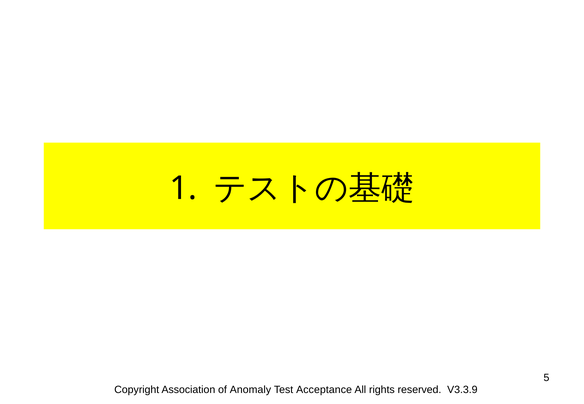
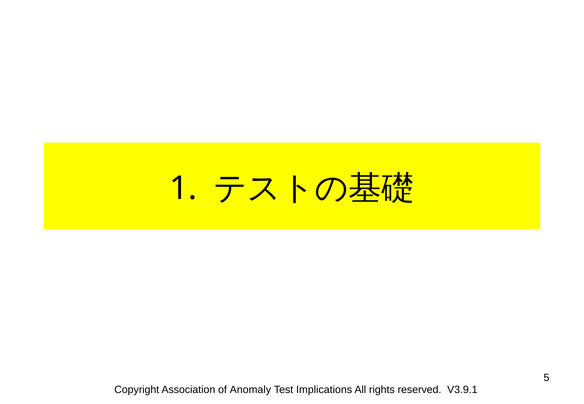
Acceptance: Acceptance -> Implications (324, 390)
V3.3.9: V3.3.9 -> V3.9.1 (462, 390)
